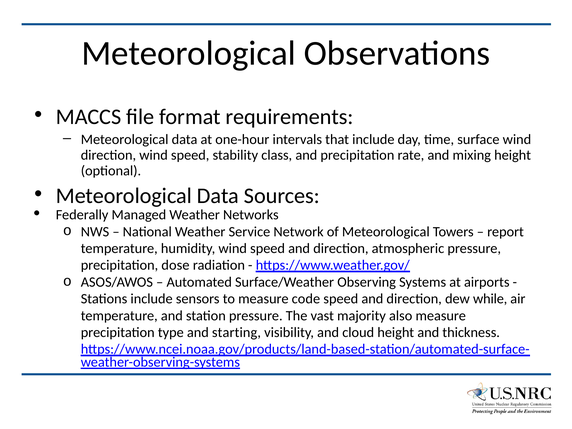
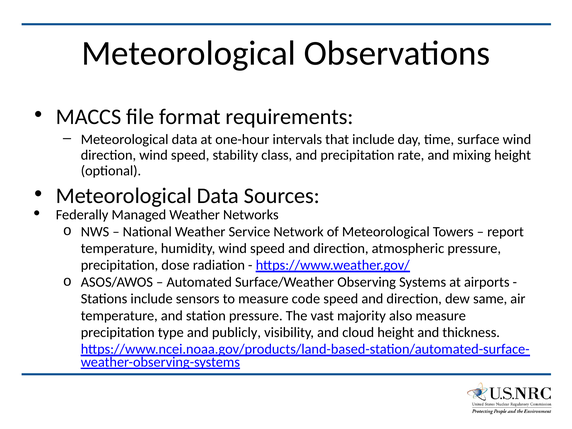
while: while -> same (490, 299)
starting: starting -> publicly (236, 332)
